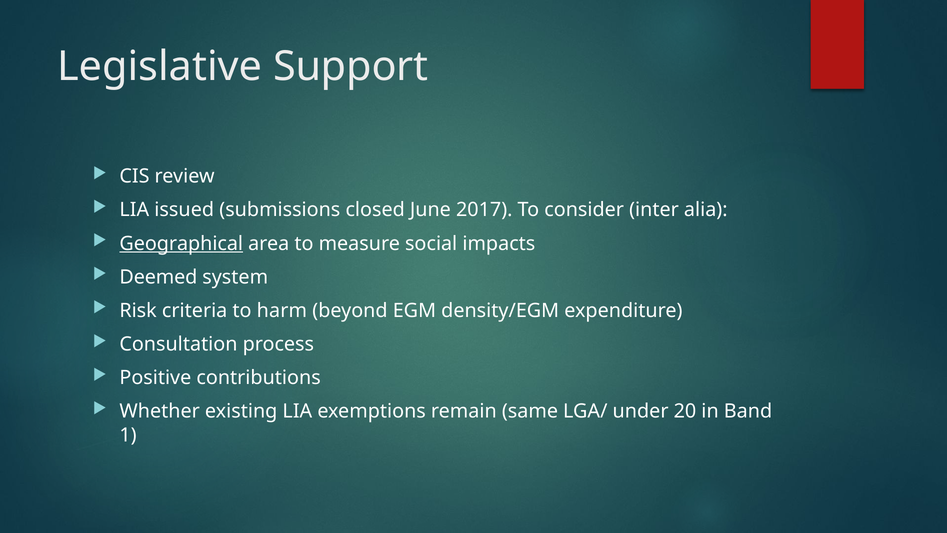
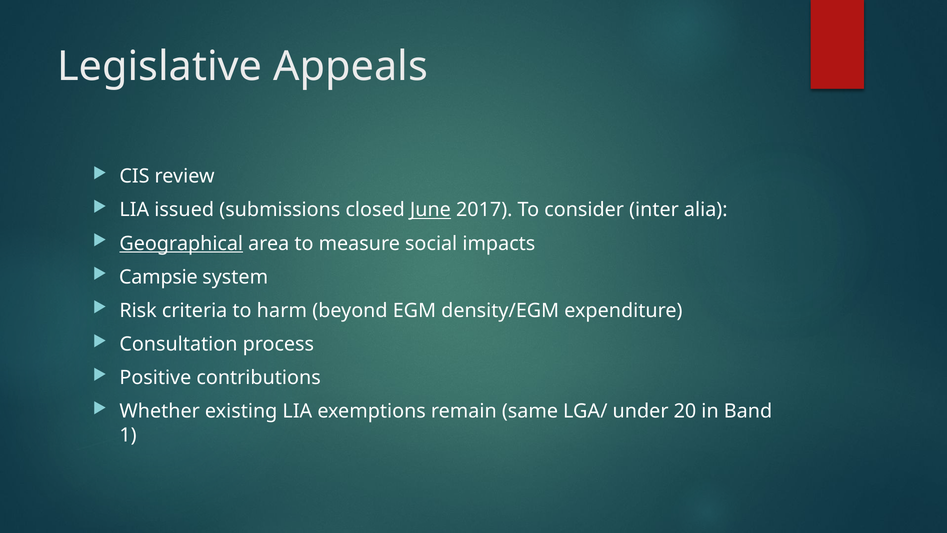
Support: Support -> Appeals (351, 66)
June underline: none -> present (430, 210)
Deemed: Deemed -> Campsie (158, 277)
